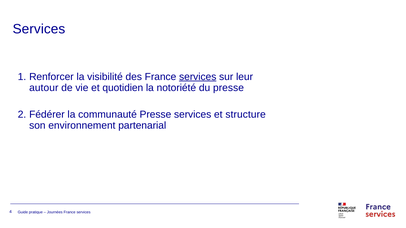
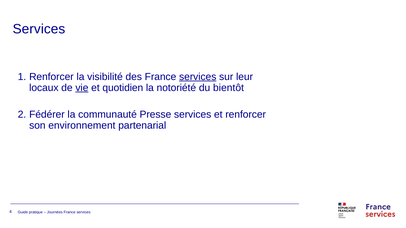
autour: autour -> locaux (44, 88)
vie underline: none -> present (82, 88)
du presse: presse -> bientôt (229, 88)
et structure: structure -> renforcer (246, 115)
